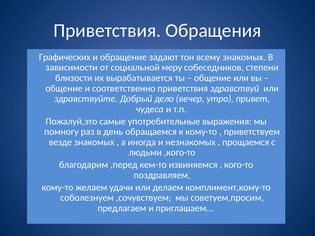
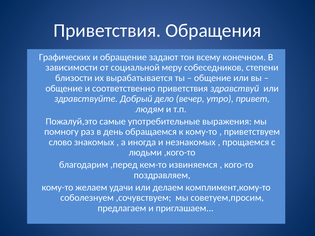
всему знакомых: знакомых -> конечном (244, 57)
чудеса: чудеса -> людям (150, 109)
везде: везде -> слово (60, 142)
